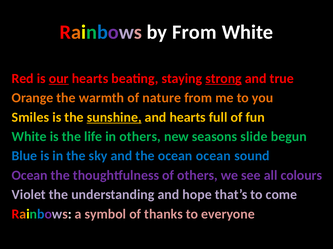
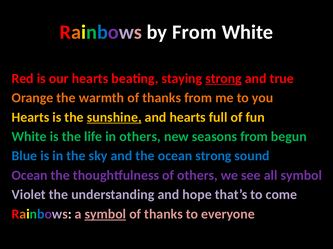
our underline: present -> none (59, 79)
warmth of nature: nature -> thanks (162, 98)
Smiles: Smiles -> Hearts (30, 118)
seasons slide: slide -> from (254, 137)
ocean ocean: ocean -> strong (213, 156)
all colours: colours -> symbol (301, 176)
symbol underline: none -> present (105, 215)
